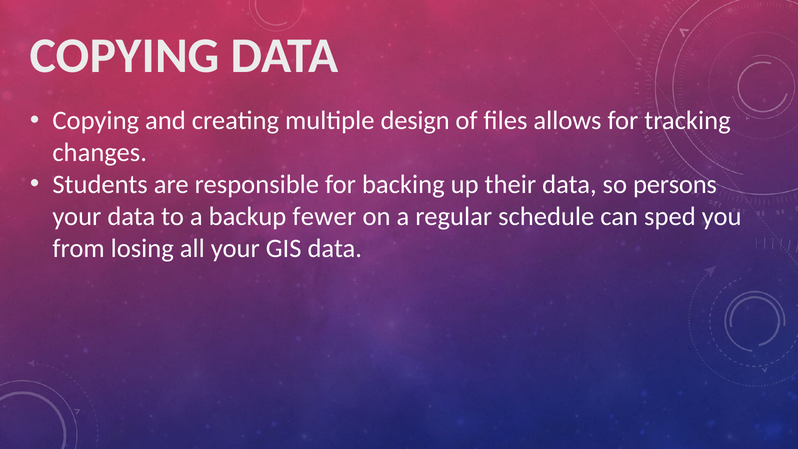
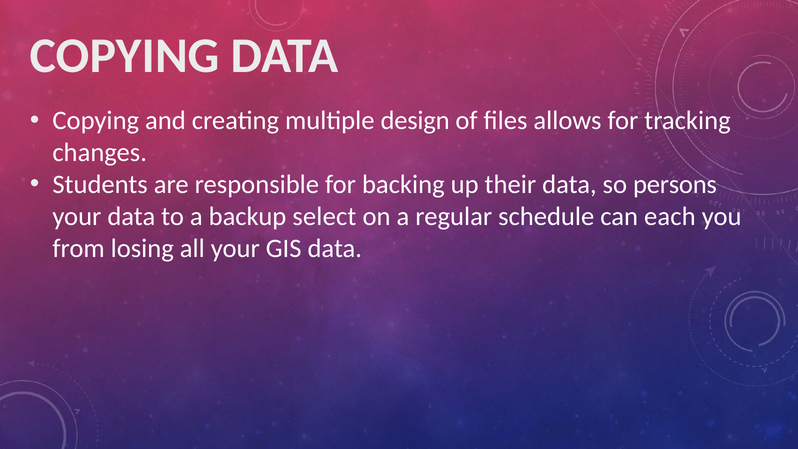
fewer: fewer -> select (324, 216)
sped: sped -> each (670, 216)
